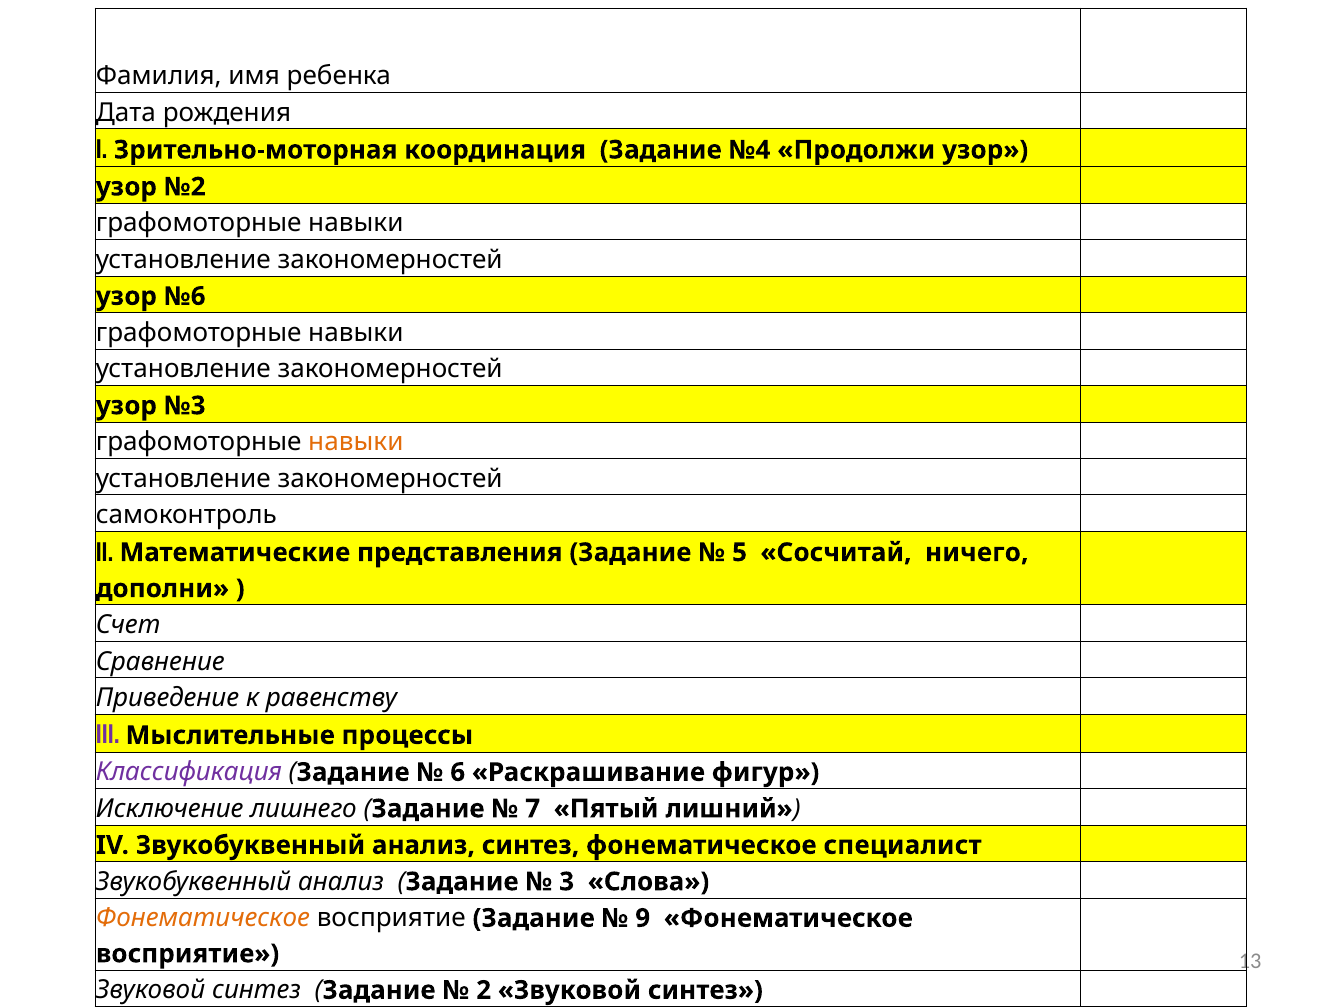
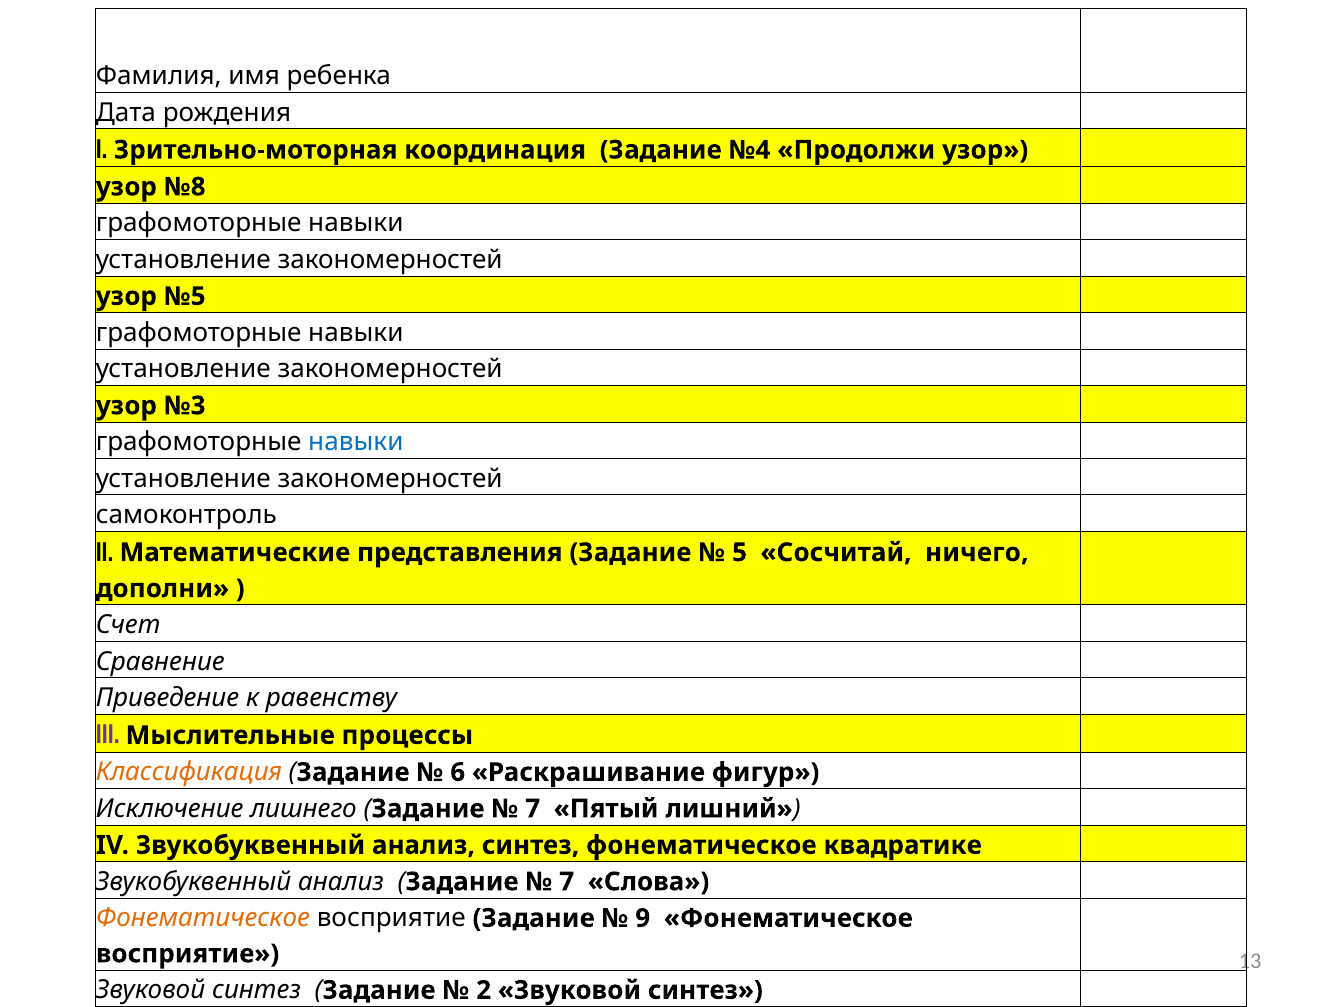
№2: №2 -> №8 (185, 187)
№6: №6 -> №5 (185, 296)
навыки colour: orange -> blue (356, 442)
Классификация colour: purple -> orange (189, 772)
специалист: специалист -> квадратике (903, 845)
3: 3 -> 7 (567, 881)
